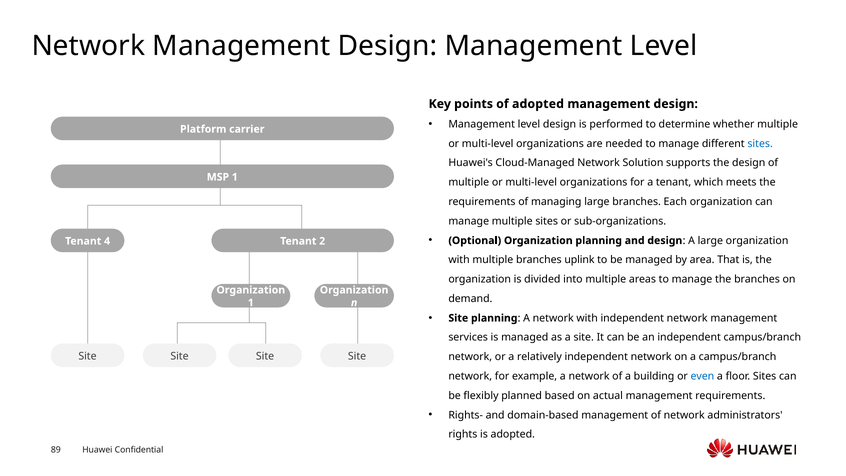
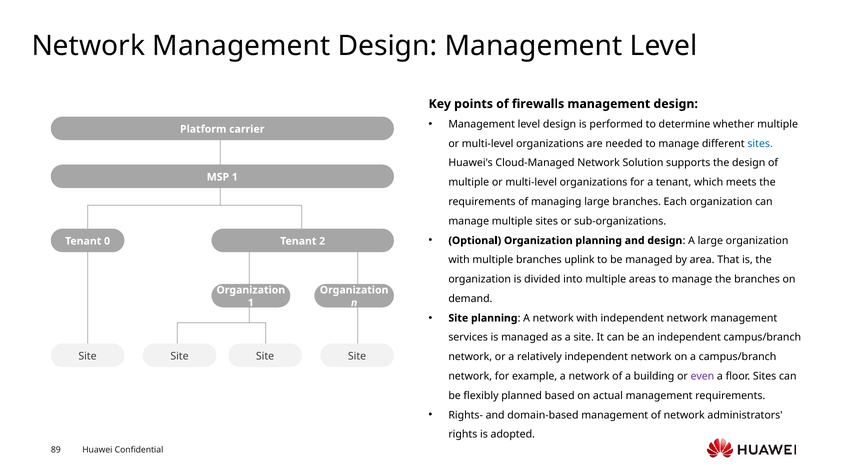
of adopted: adopted -> firewalls (538, 104)
4: 4 -> 0 (107, 241)
even colour: blue -> purple (702, 376)
